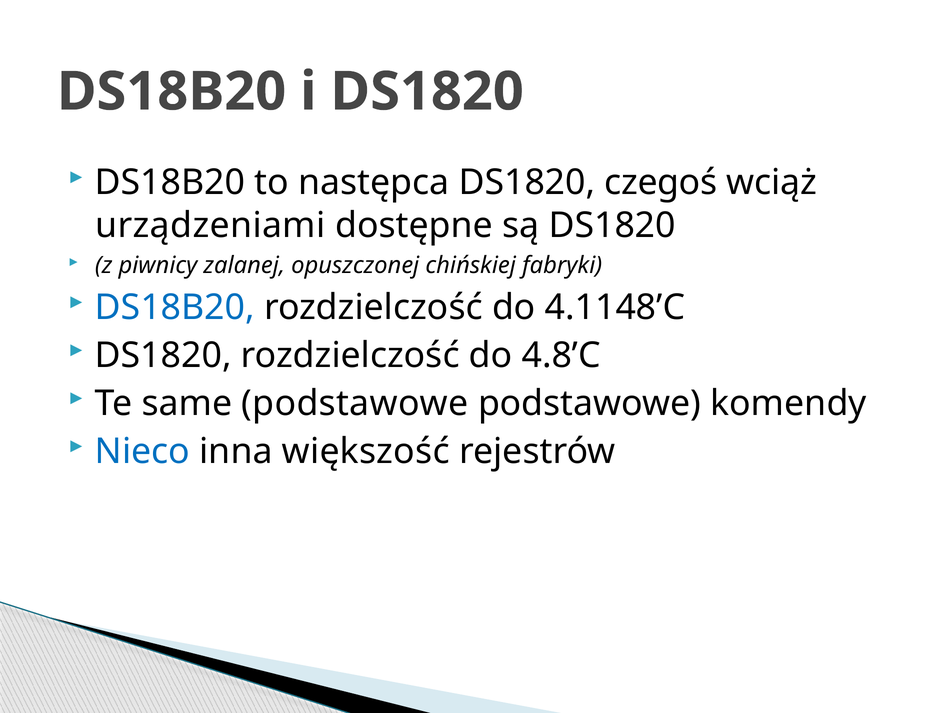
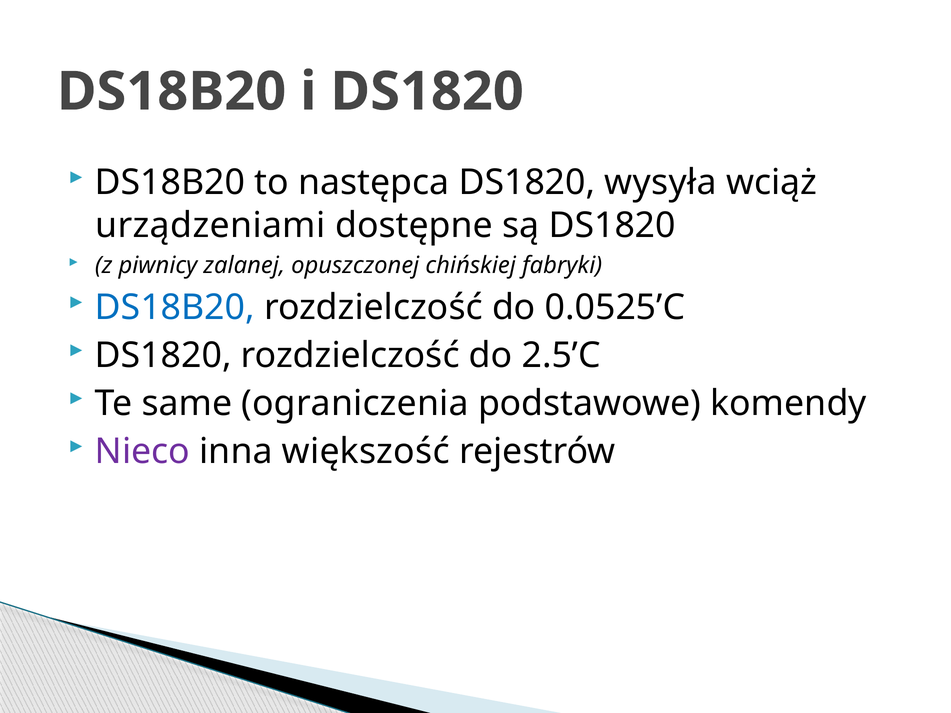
czegoś: czegoś -> wysyła (661, 183)
4.1148’C: 4.1148’C -> 0.0525’C (615, 307)
4.8’C: 4.8’C -> 2.5’C (561, 356)
same podstawowe: podstawowe -> ograniczenia (355, 404)
Nieco colour: blue -> purple (142, 452)
